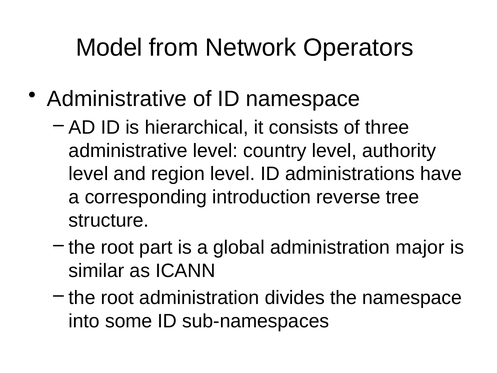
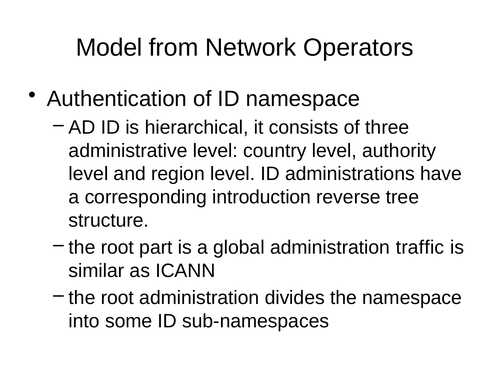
Administrative: Administrative -> Authentication (117, 99)
major: major -> traffic (420, 247)
